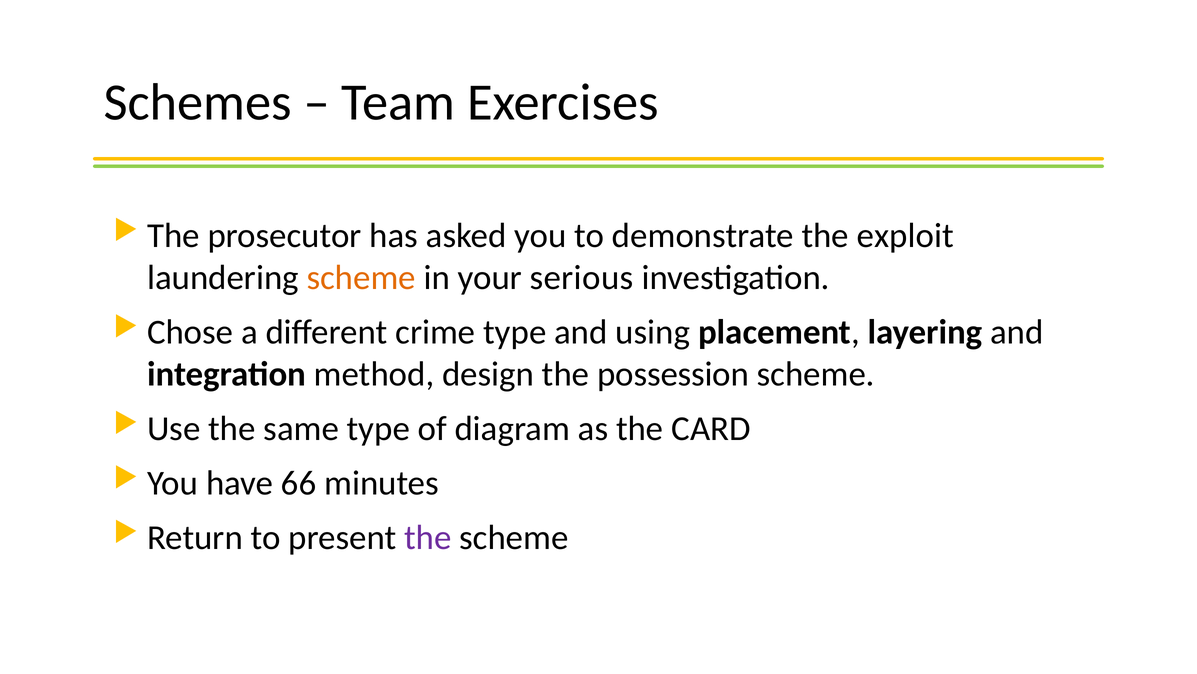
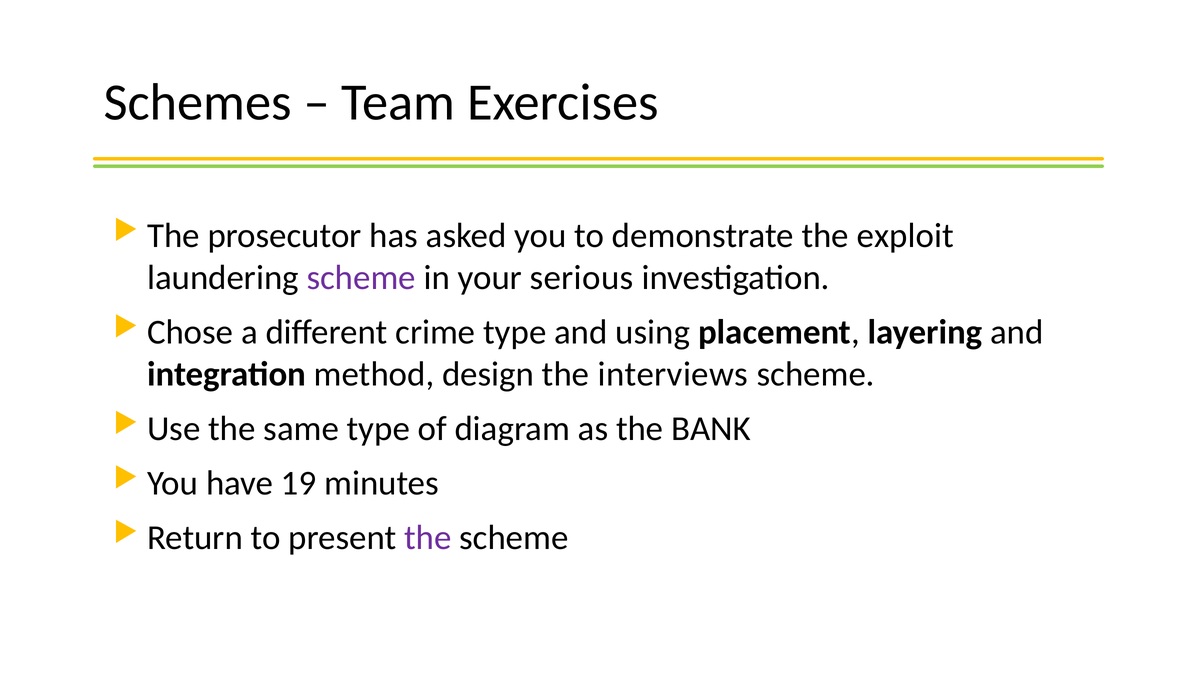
scheme colour: orange -> purple (361, 277)
possession: possession -> interviews (673, 374)
CARD: CARD -> BANK (711, 428)
66: 66 -> 19 (299, 483)
